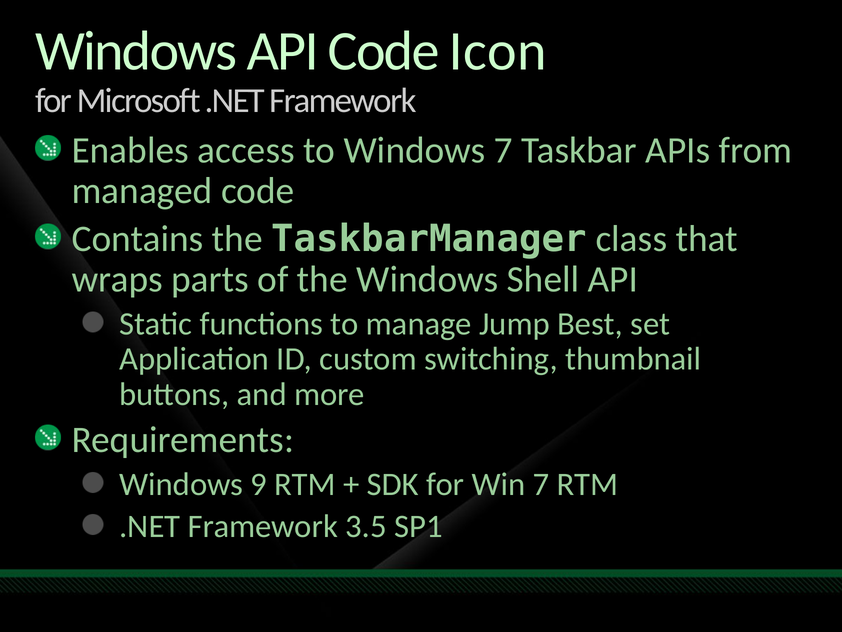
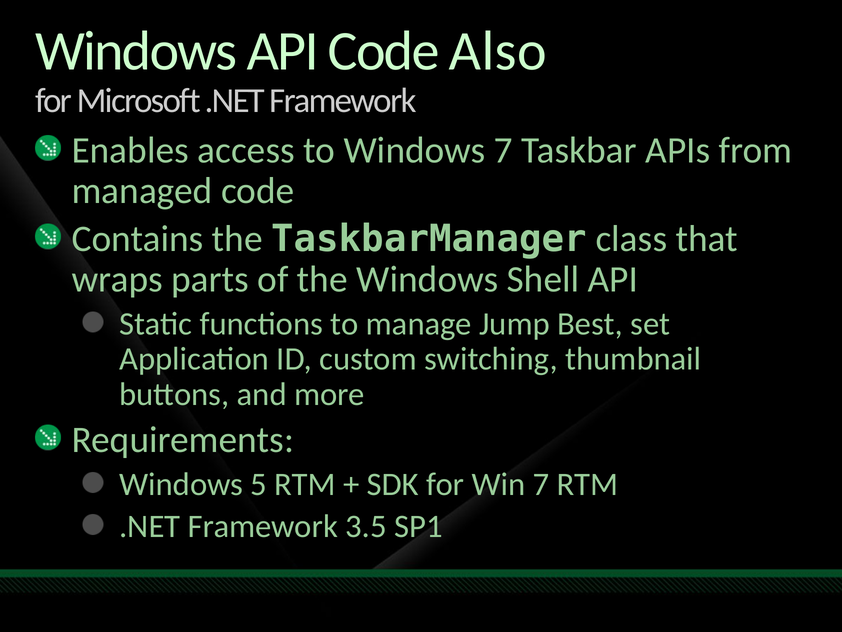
Icon: Icon -> Also (498, 51)
9: 9 -> 5 (259, 484)
